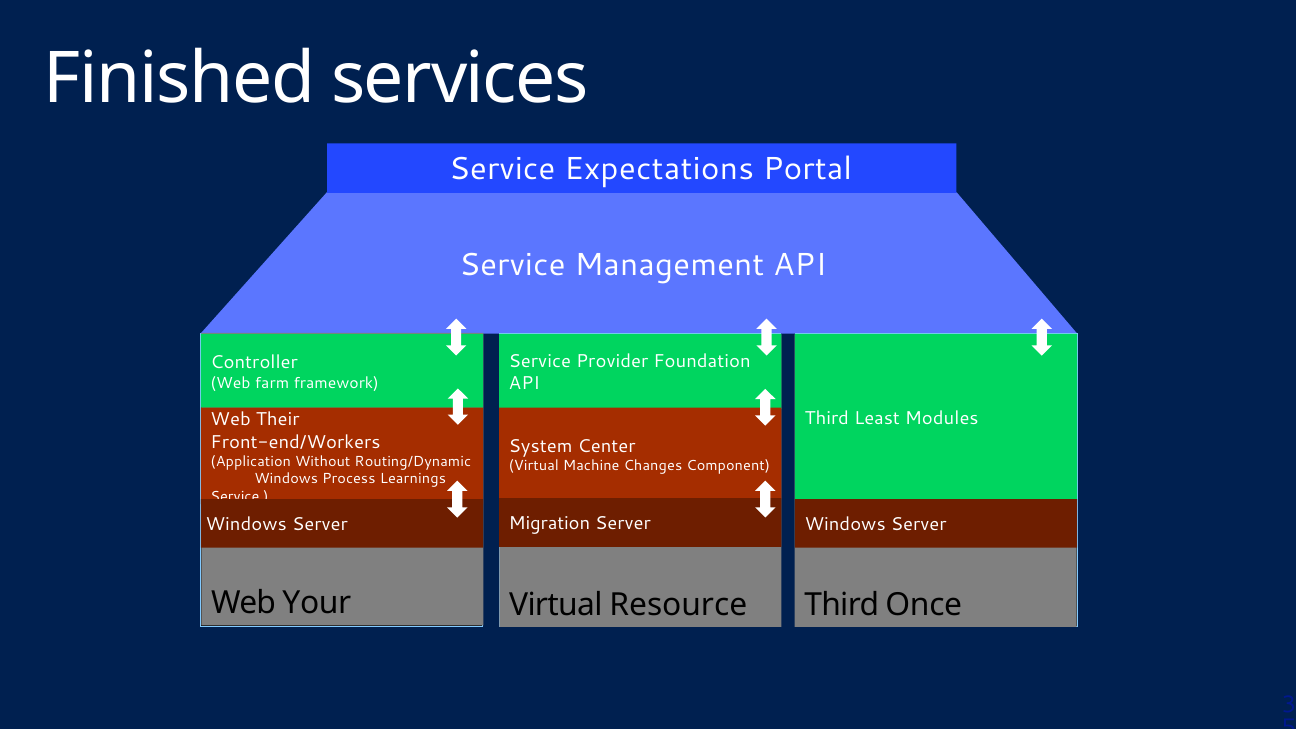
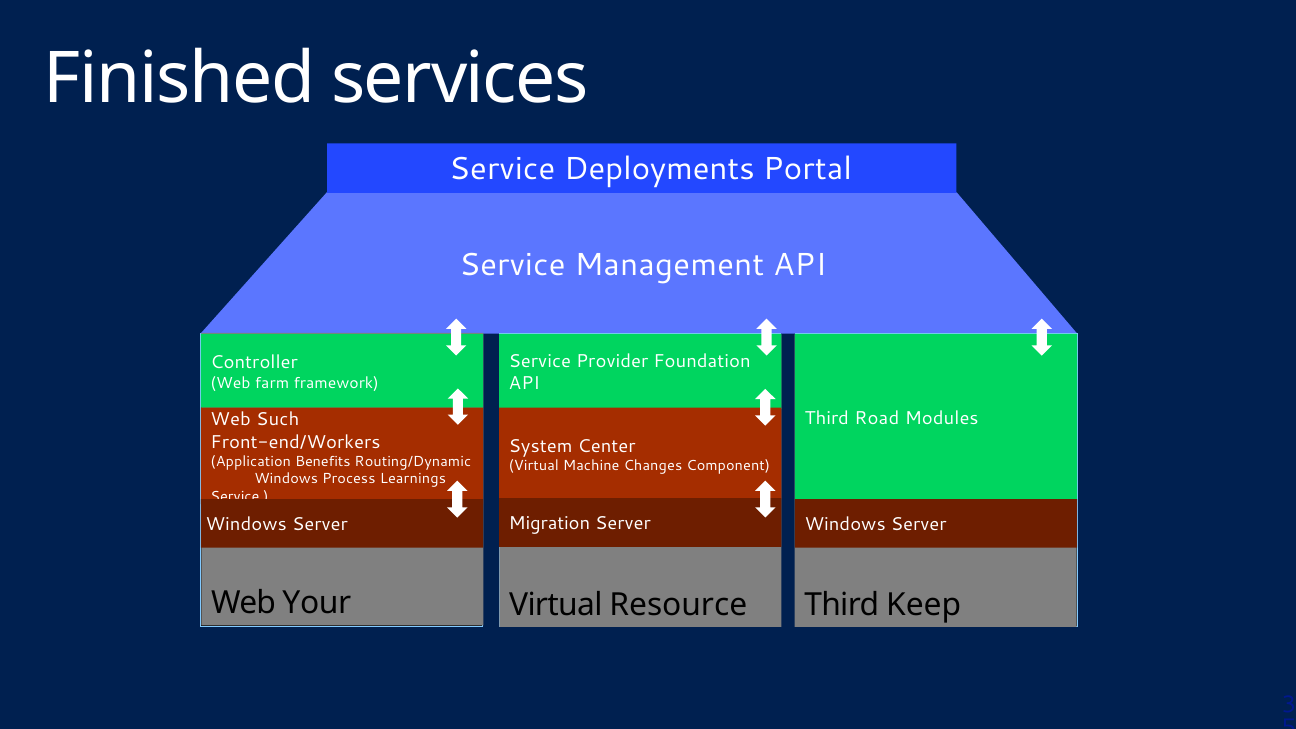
Expectations: Expectations -> Deployments (659, 169)
Least: Least -> Road (877, 418)
Their: Their -> Such (278, 420)
Without: Without -> Benefits (323, 462)
Once: Once -> Keep (924, 605)
